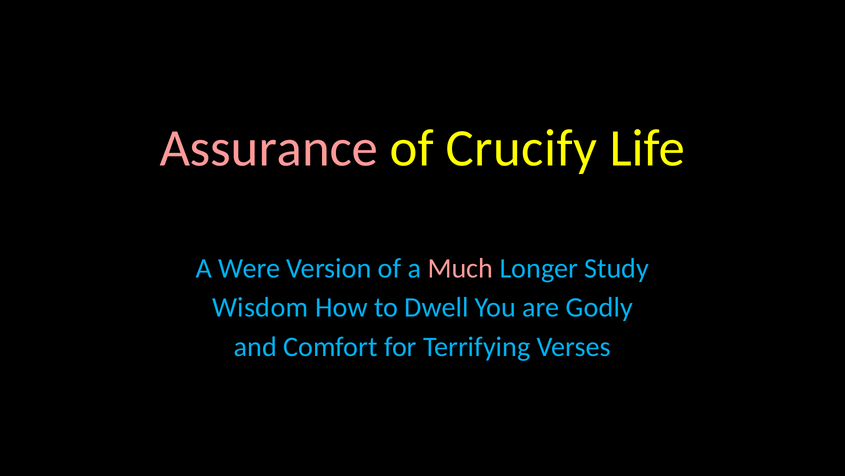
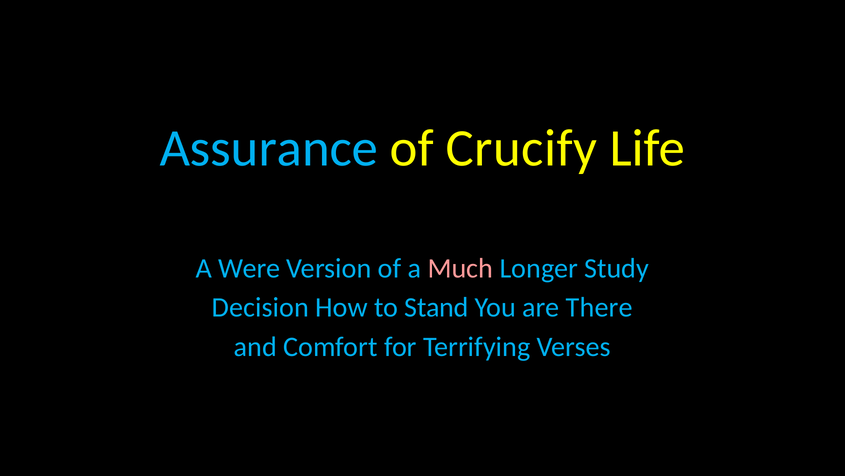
Assurance colour: pink -> light blue (269, 148)
Wisdom: Wisdom -> Decision (260, 307)
Dwell: Dwell -> Stand (437, 307)
Godly: Godly -> There (599, 307)
